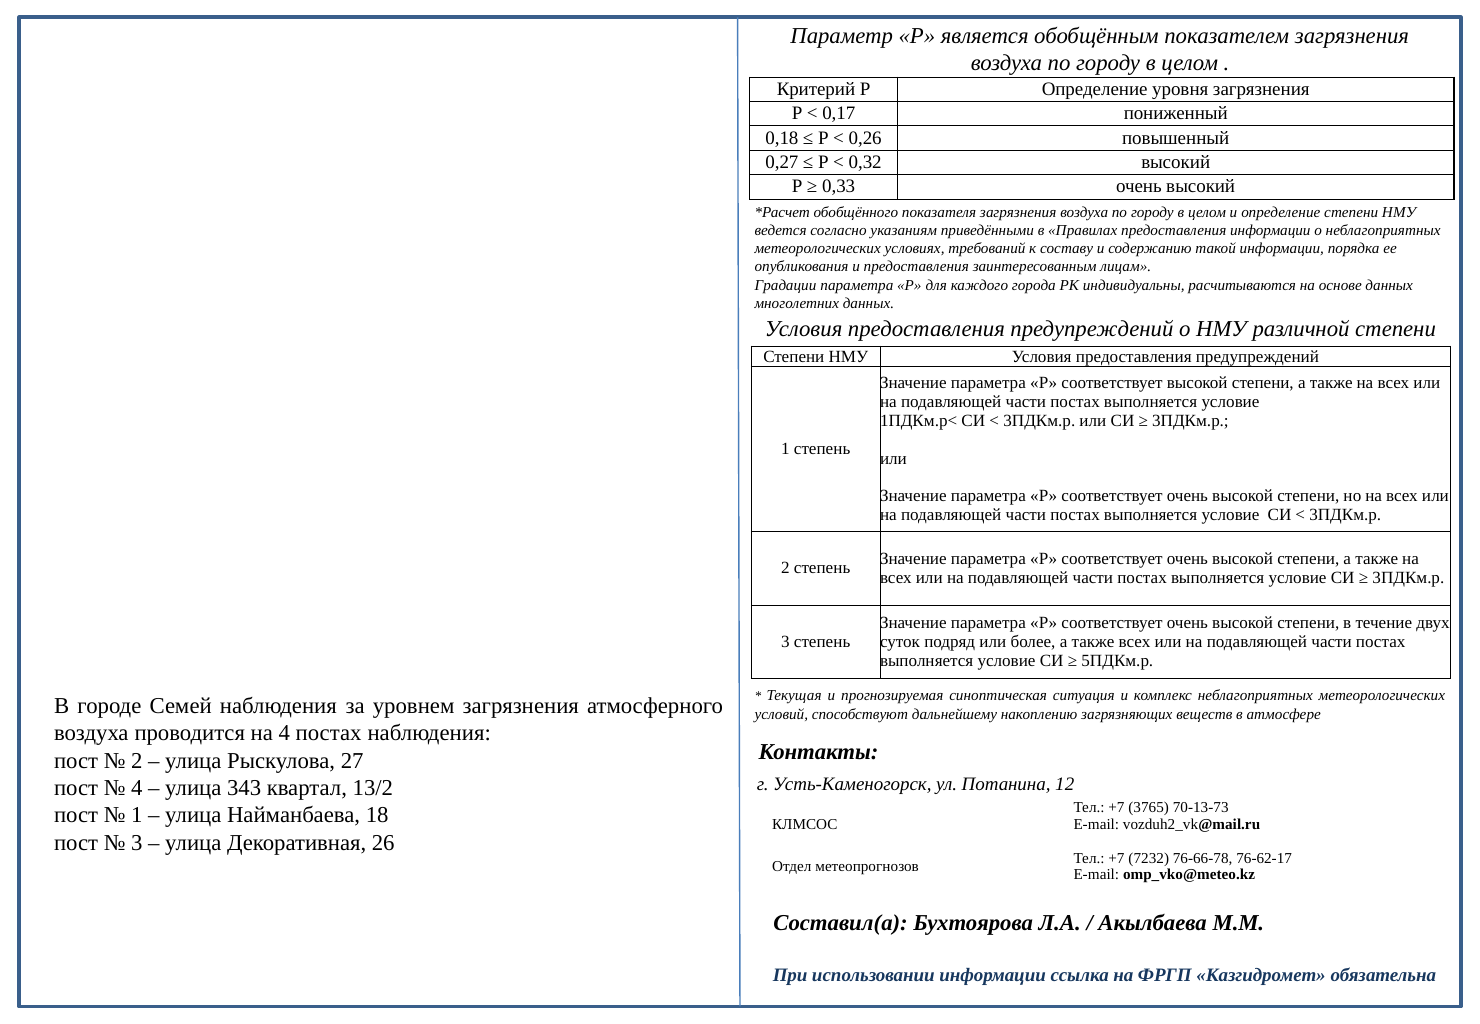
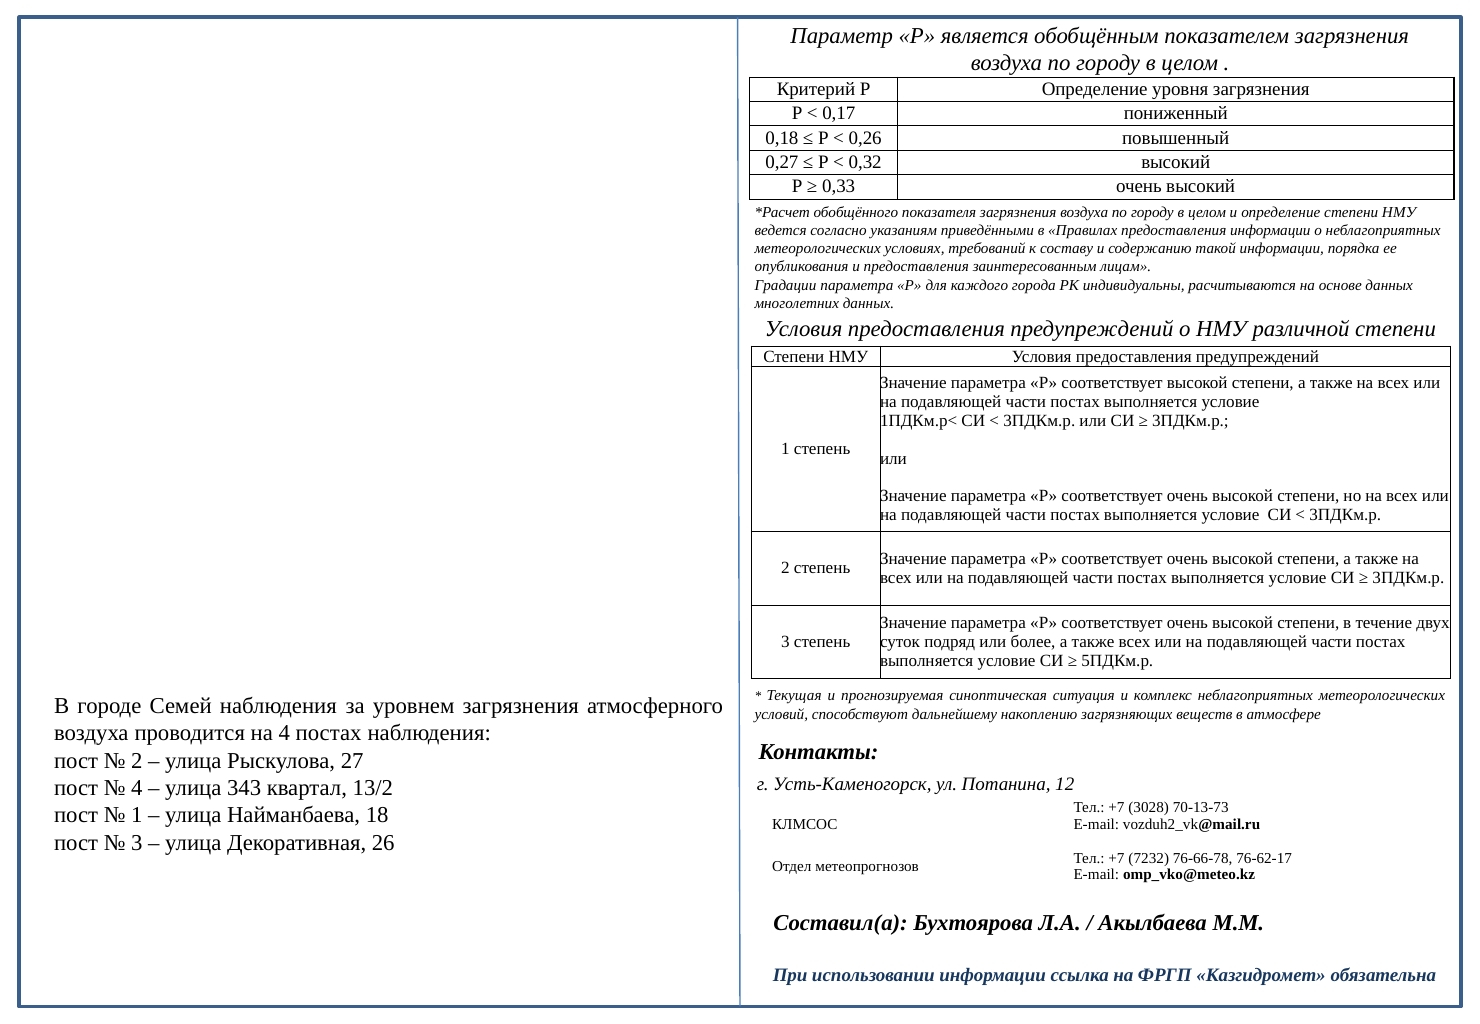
3765: 3765 -> 3028 (1149, 808)
